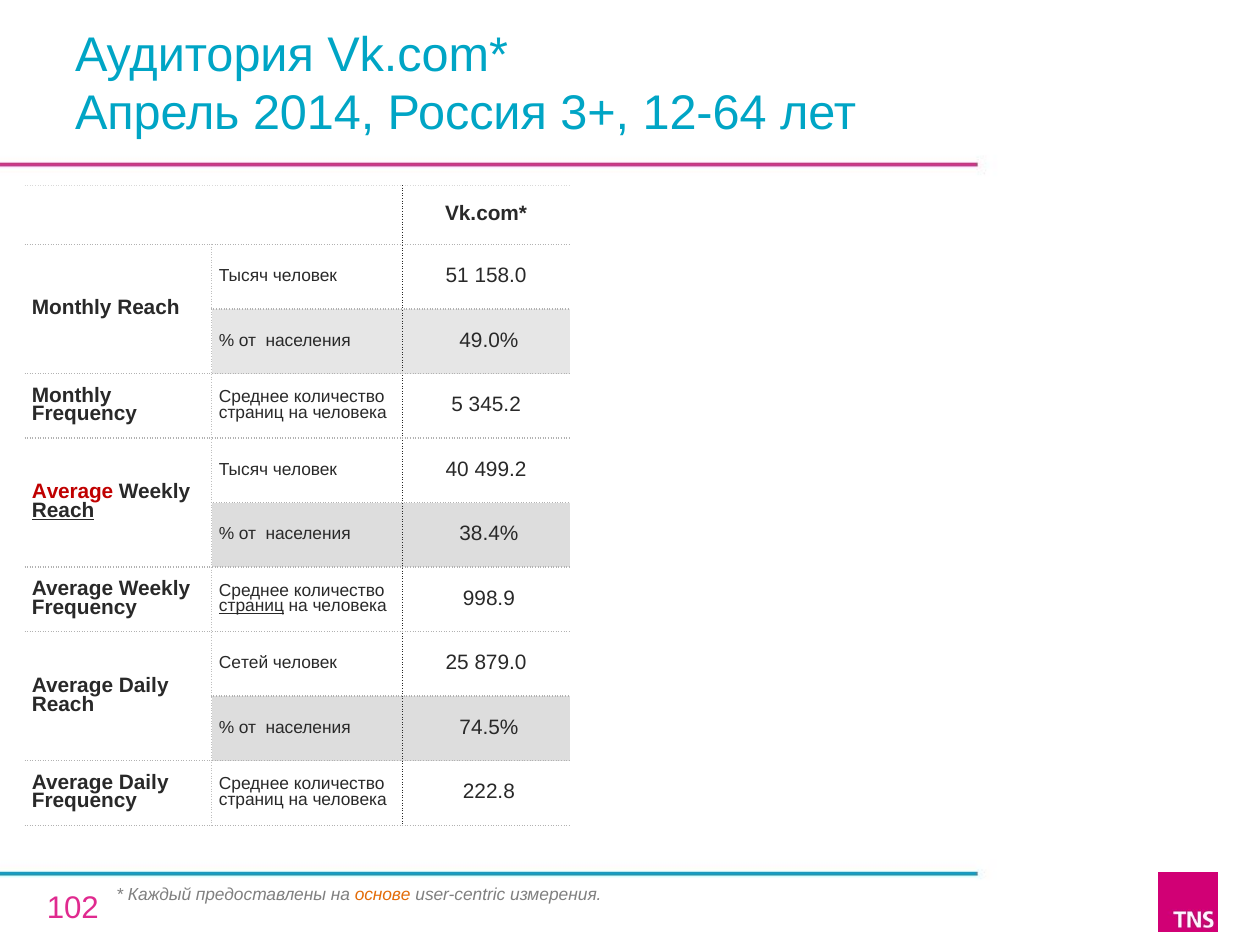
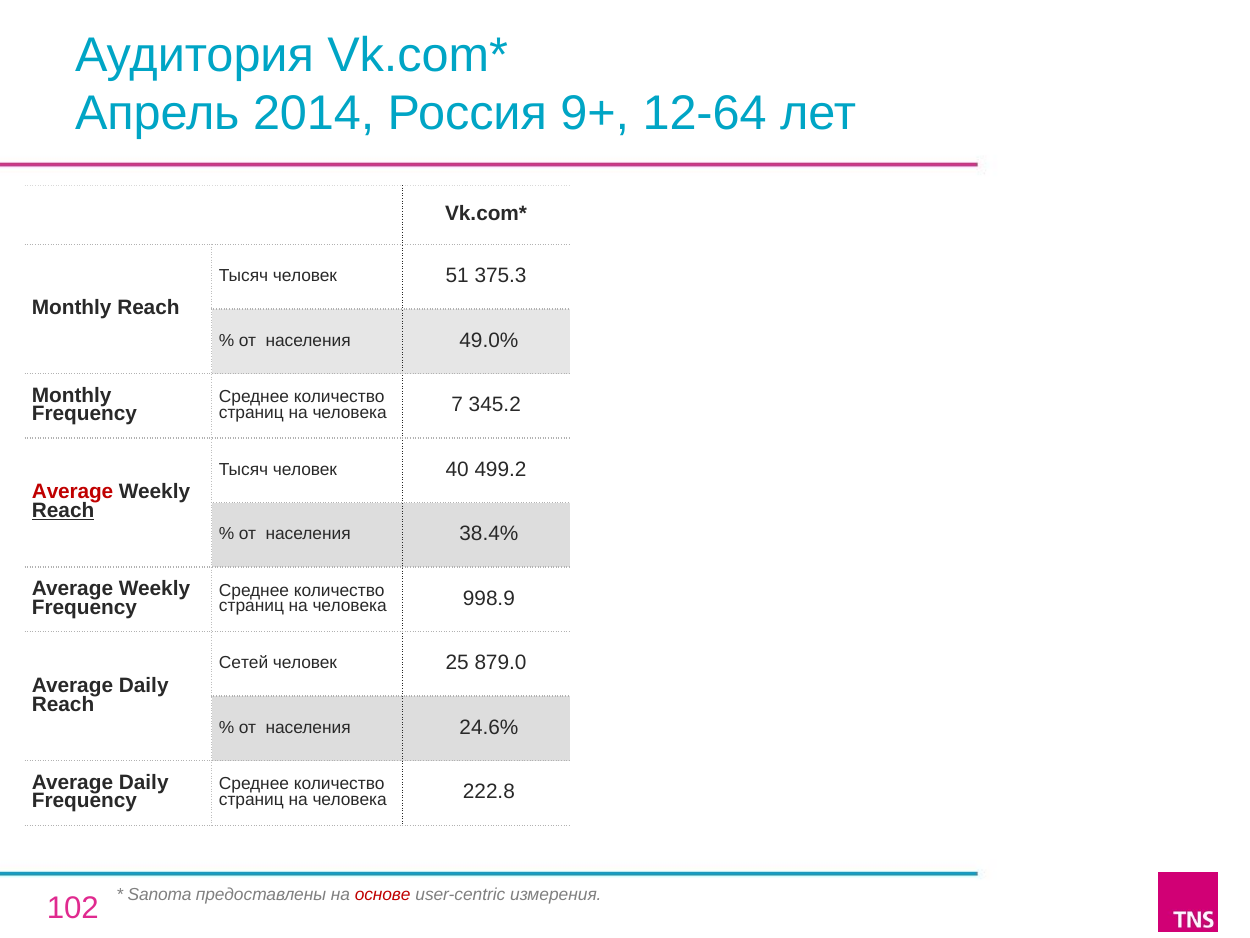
3+: 3+ -> 9+ (595, 114)
158.0: 158.0 -> 375.3 (501, 276)
5: 5 -> 7 (457, 404)
страниц underline: present -> none (251, 606)
74.5%: 74.5% -> 24.6% (489, 727)
Каждый: Каждый -> Sanoma (160, 895)
основе colour: orange -> red (383, 895)
